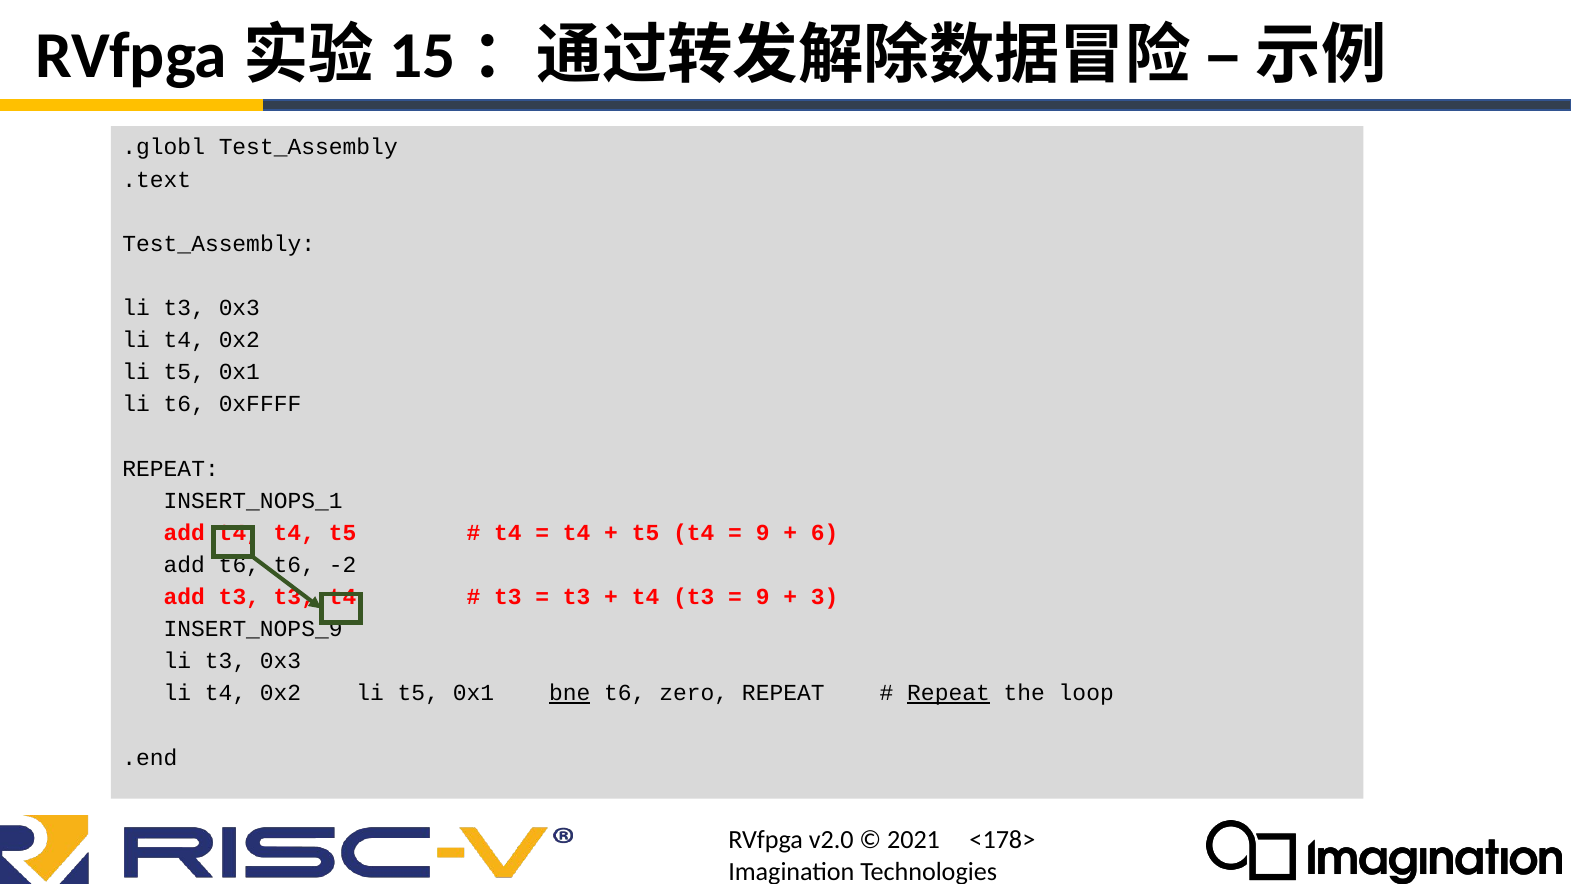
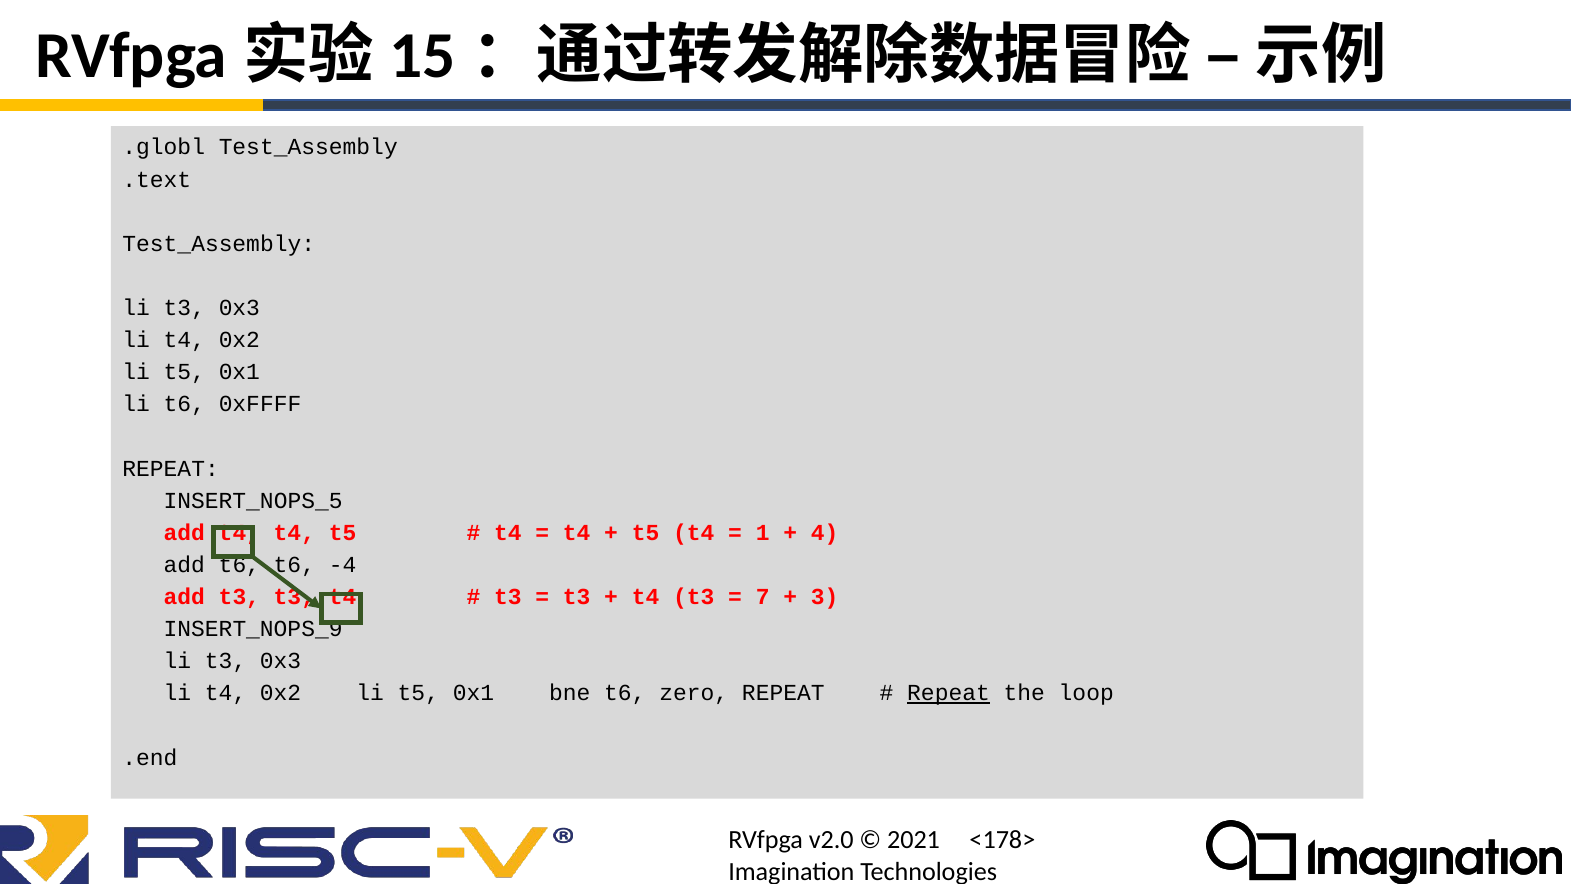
INSERT_NOPS_1: INSERT_NOPS_1 -> INSERT_NOPS_5 (253, 500)
9: 9 -> 1 (763, 533)
6: 6 -> 4 (825, 533)
-2: -2 -> -4 (343, 565)
9: 9 -> 7 (763, 597)
bne underline: present -> none (570, 693)
